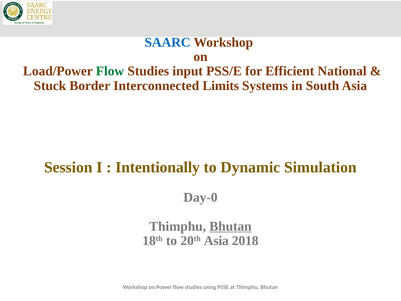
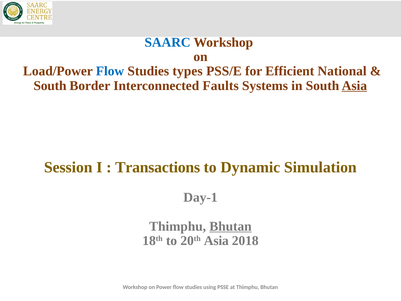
Flow colour: green -> blue (110, 71)
input: input -> types (188, 71)
Stuck: Stuck -> South (50, 86)
Limits: Limits -> Faults (221, 86)
Asia underline: none -> present (354, 86)
Intentionally: Intentionally -> Transactions (158, 167)
Day-0: Day-0 -> Day-1 (200, 197)
